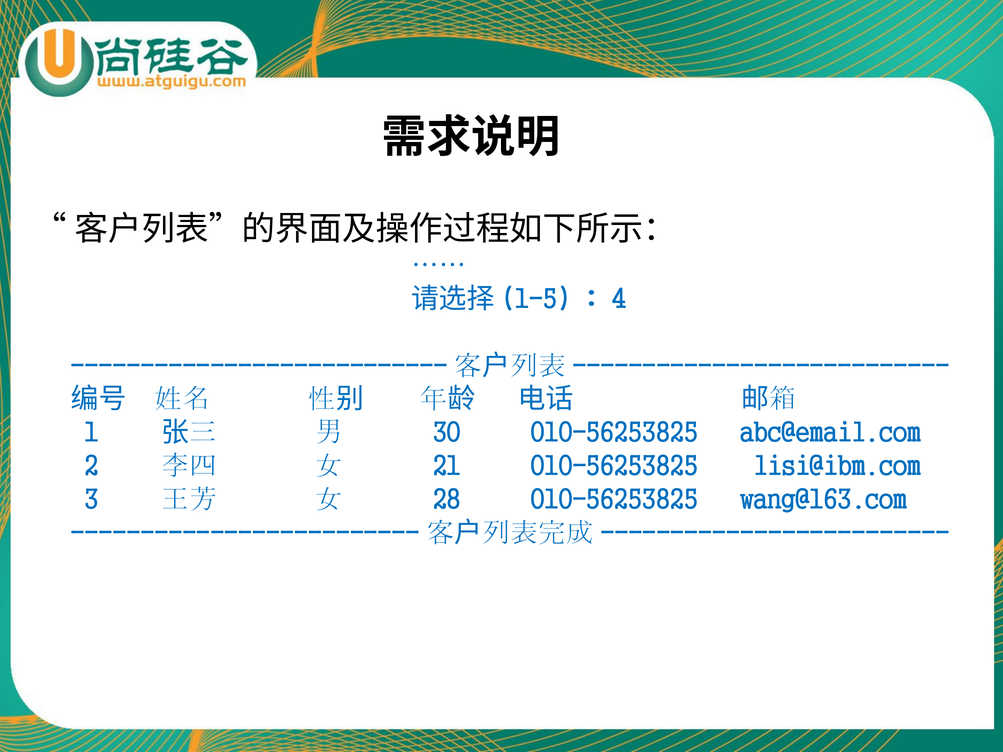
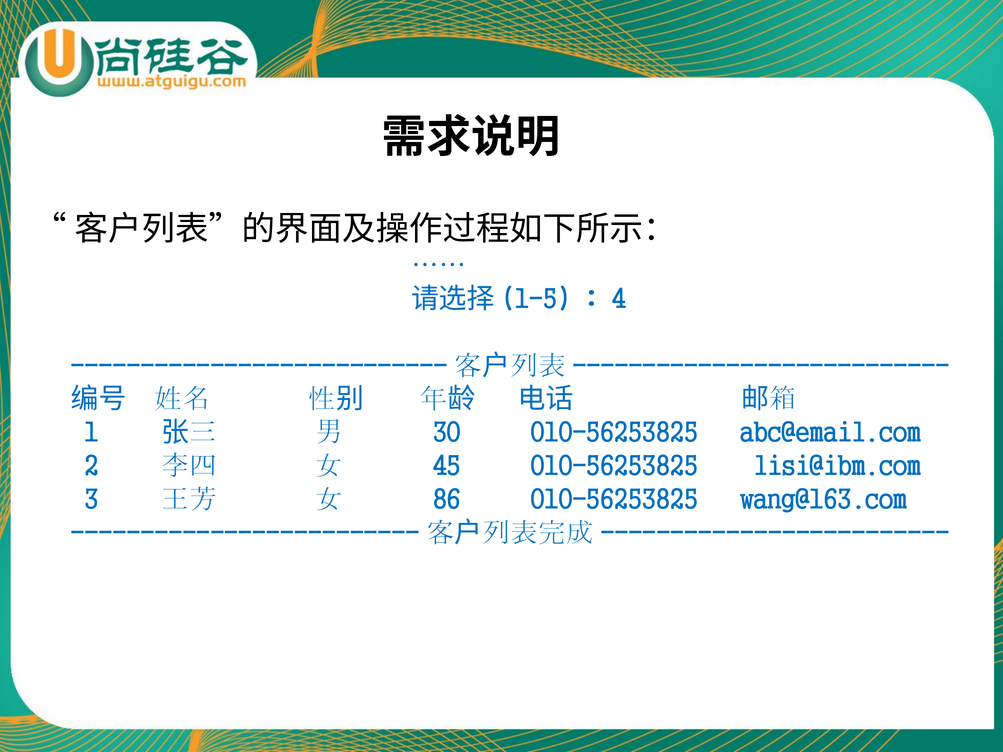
21: 21 -> 45 (447, 466)
28: 28 -> 86 (447, 500)
